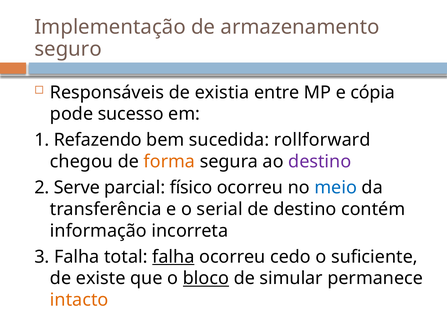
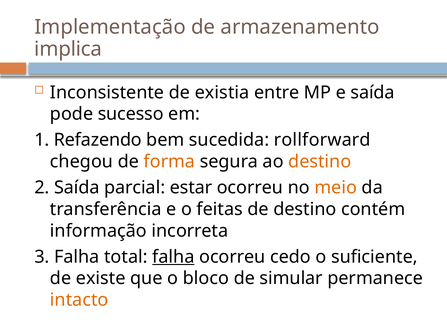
seguro: seguro -> implica (68, 49)
Responsáveis: Responsáveis -> Inconsistente (107, 93)
e cópia: cópia -> saída (373, 93)
destino colour: purple -> orange (320, 162)
2 Serve: Serve -> Saída (77, 188)
físico: físico -> estar (191, 188)
meio colour: blue -> orange (336, 188)
serial: serial -> feitas (220, 209)
bloco underline: present -> none (206, 279)
